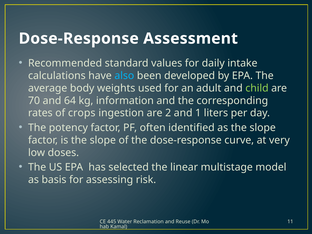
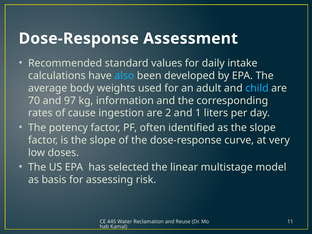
child colour: light green -> light blue (257, 88)
64: 64 -> 97 (70, 101)
crops: crops -> cause (82, 113)
